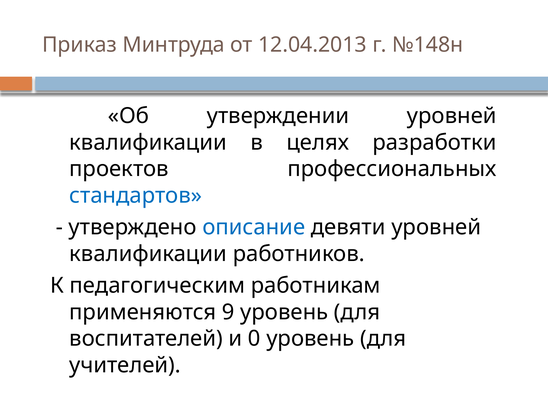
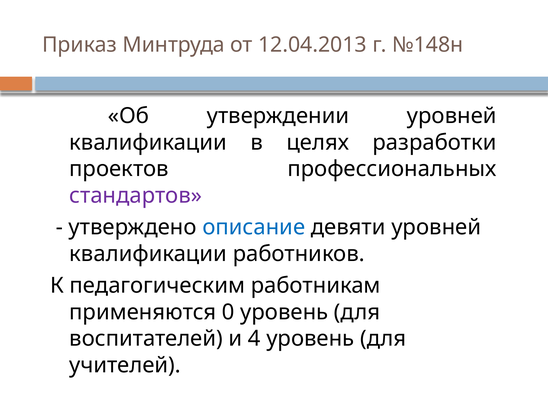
стандартов colour: blue -> purple (136, 195)
9: 9 -> 0 (228, 312)
0: 0 -> 4 (254, 339)
